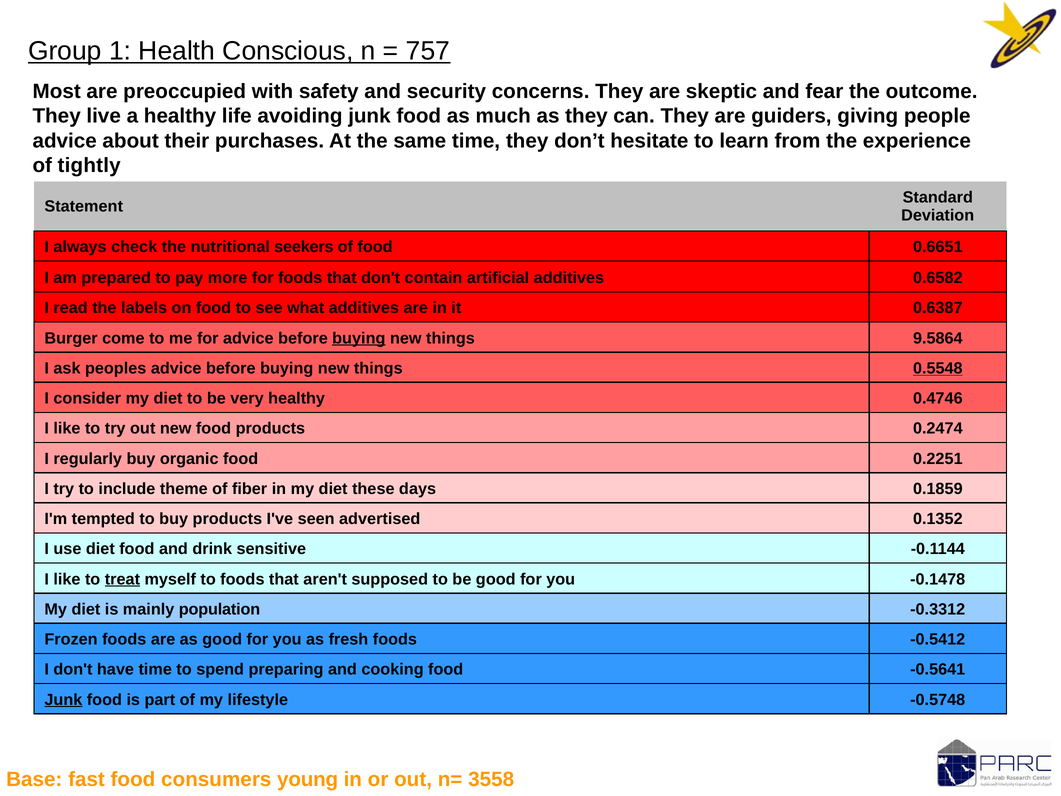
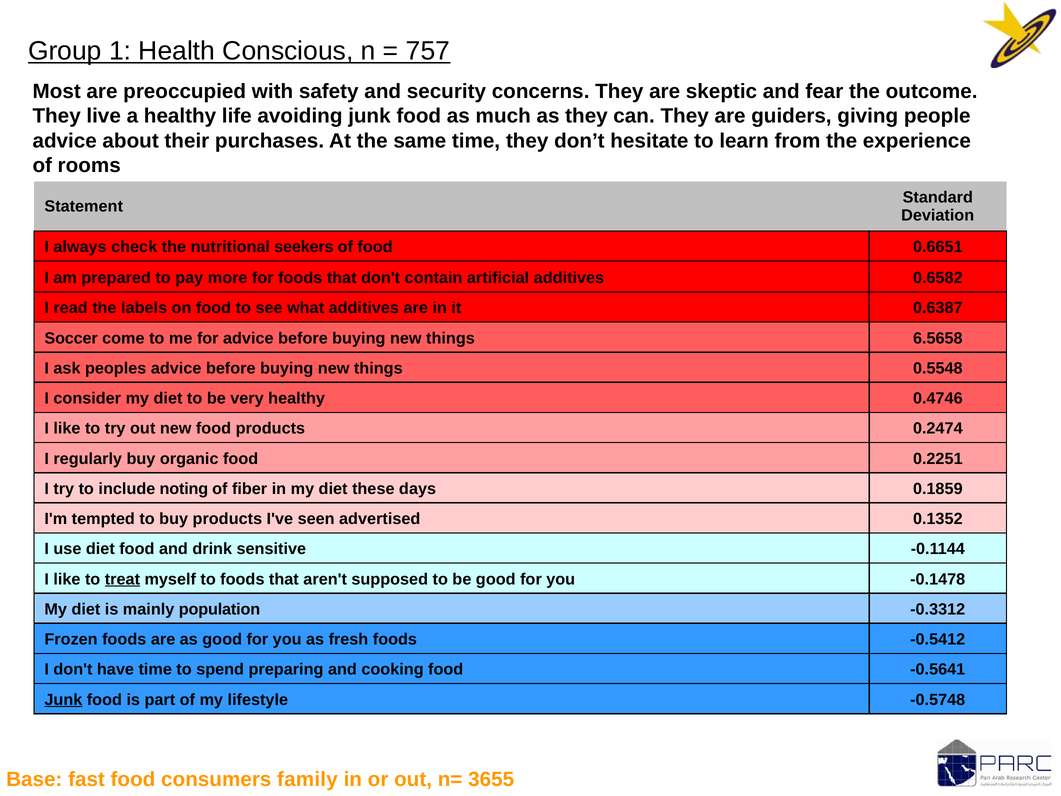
tightly: tightly -> rooms (89, 166)
Burger: Burger -> Soccer (71, 338)
buying underline: present -> none (359, 338)
9.5864: 9.5864 -> 6.5658 (938, 338)
0.5548 underline: present -> none (938, 368)
theme: theme -> noting (184, 489)
young: young -> family (307, 779)
3558: 3558 -> 3655 (491, 779)
